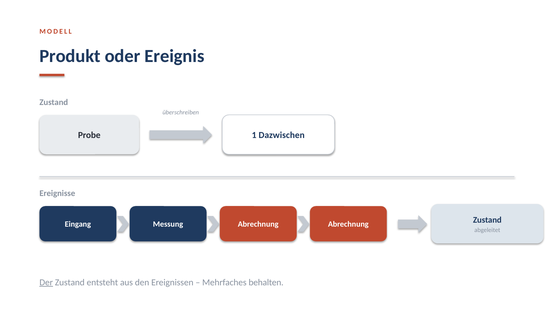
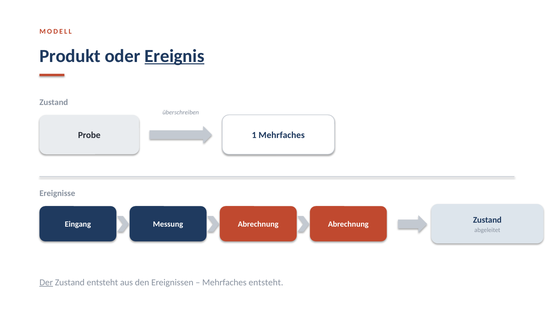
Ereignis underline: none -> present (174, 56)
1 Dazwischen: Dazwischen -> Mehrfaches (282, 135)
Mehrfaches behalten: behalten -> entsteht (266, 283)
